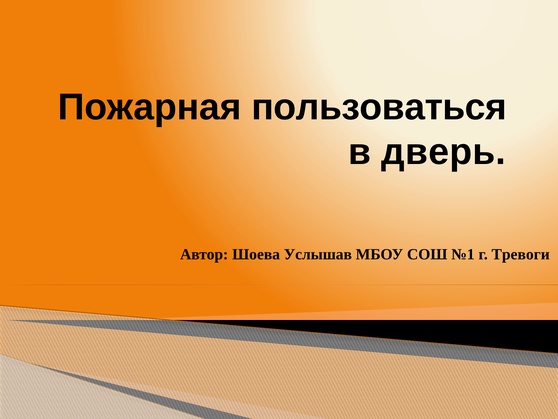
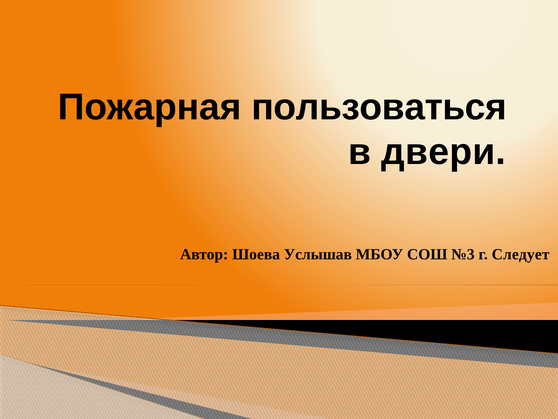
дверь: дверь -> двери (444, 152)
№1: №1 -> №3 (463, 254)
Тревоги: Тревоги -> Следует (521, 254)
